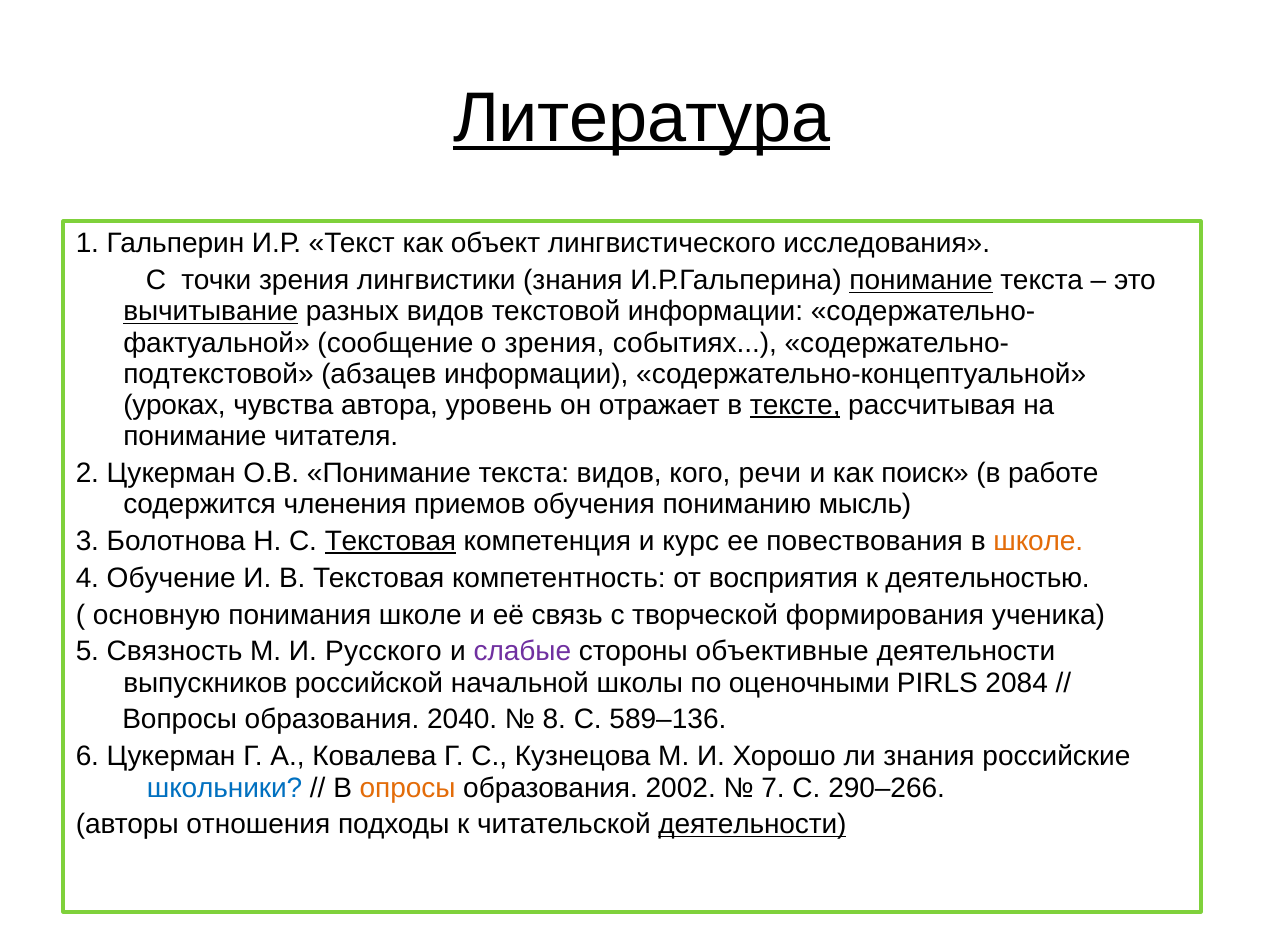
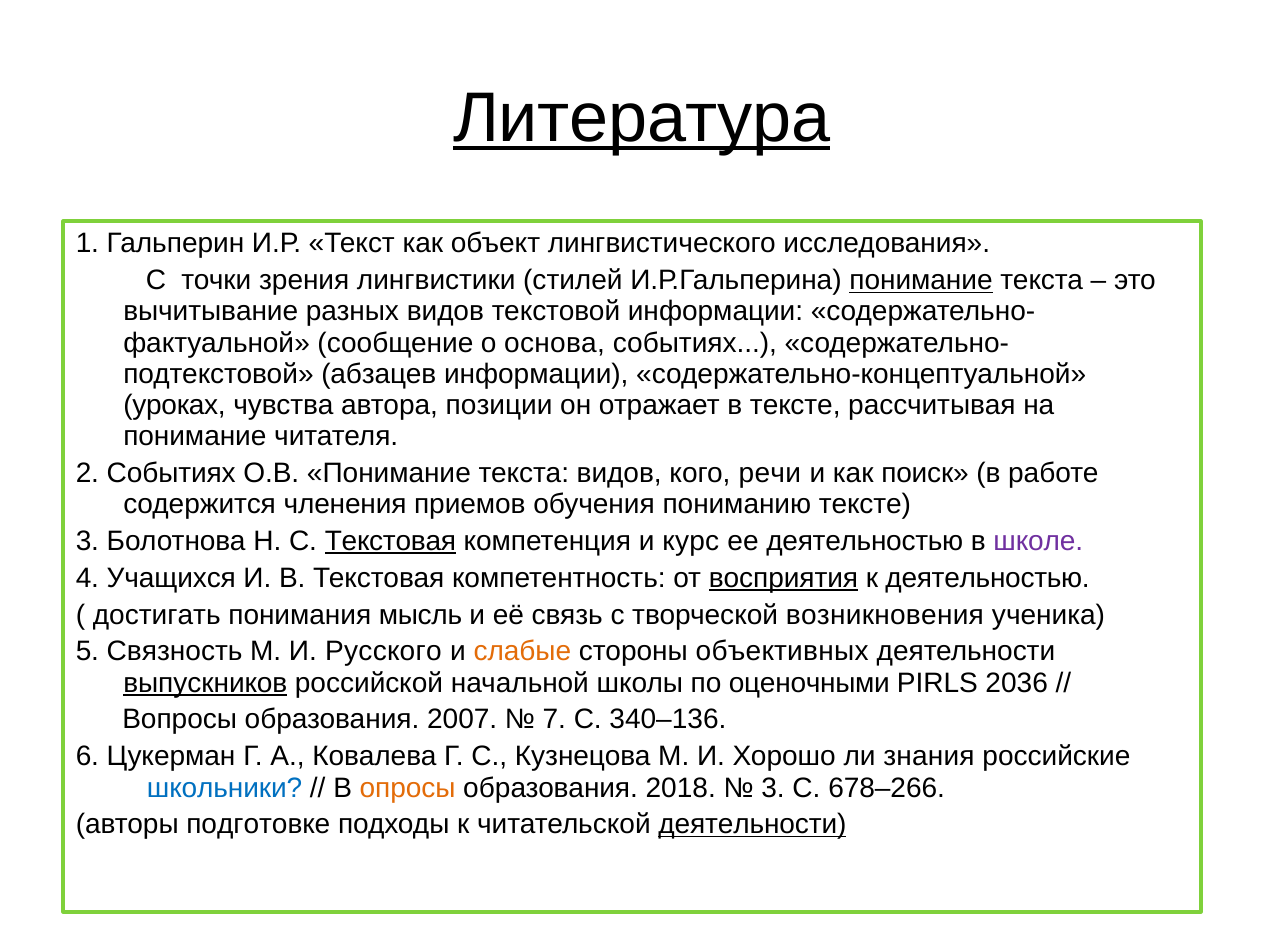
лингвистики знания: знания -> стилей (573, 280)
вычитывание underline: present -> none (211, 312)
о зрения: зрения -> основа (555, 343)
уровень: уровень -> позиции (499, 405)
тексте underline: present -> none (795, 405)
2 Цукерман: Цукерман -> Событиях (171, 473)
пониманию мысль: мысль -> тексте (865, 504)
ее повествования: повествования -> деятельностью (865, 541)
школе colour: orange -> purple (1038, 541)
Обучение: Обучение -> Учащихся (171, 578)
восприятия underline: none -> present (783, 578)
основную: основную -> достигать (157, 615)
понимания школе: школе -> мысль (420, 615)
формирования: формирования -> возникновения (885, 615)
слабые colour: purple -> orange (522, 652)
объективные: объективные -> объективных (782, 652)
выпускников underline: none -> present (205, 683)
2084: 2084 -> 2036 (1017, 683)
2040: 2040 -> 2007 (462, 720)
8: 8 -> 7 (554, 720)
589–136: 589–136 -> 340–136 (668, 720)
2002: 2002 -> 2018 (681, 788)
7: 7 -> 3 (773, 788)
290–266: 290–266 -> 678–266 (887, 788)
отношения: отношения -> подготовке (258, 825)
